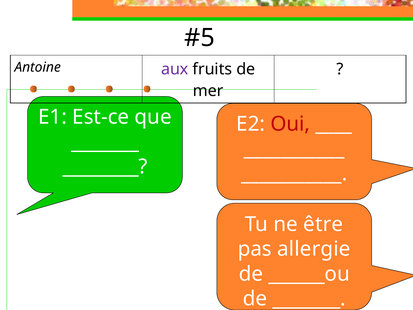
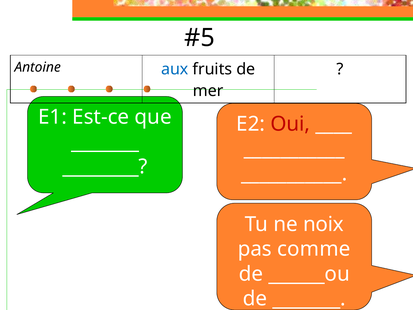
aux colour: purple -> blue (175, 69)
être: être -> noix (323, 224)
allergie: allergie -> comme (314, 249)
